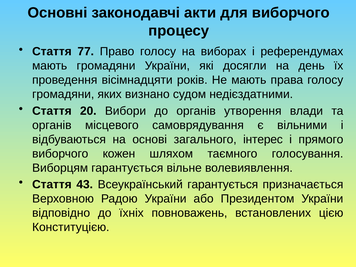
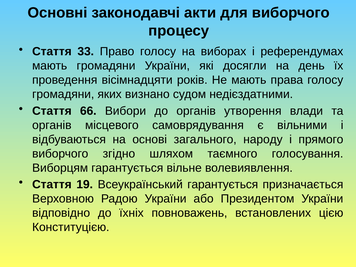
77: 77 -> 33 (86, 52)
20: 20 -> 66 (88, 111)
інтерес: інтерес -> народу (263, 139)
кожен: кожен -> згідно (119, 154)
43: 43 -> 19 (85, 184)
